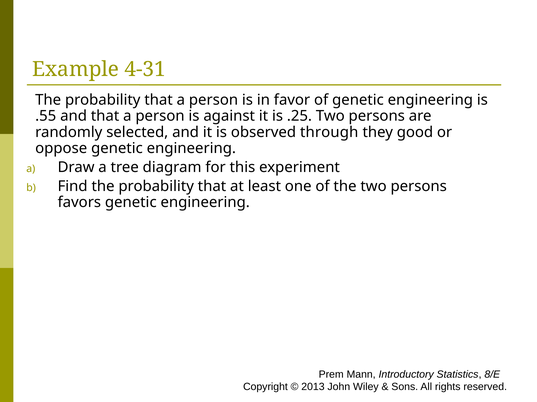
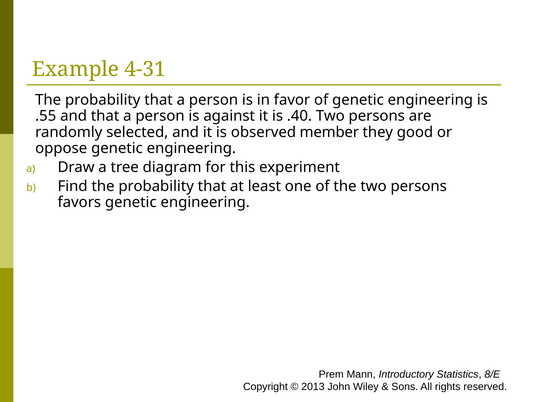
.25: .25 -> .40 (299, 116)
through: through -> member (329, 132)
